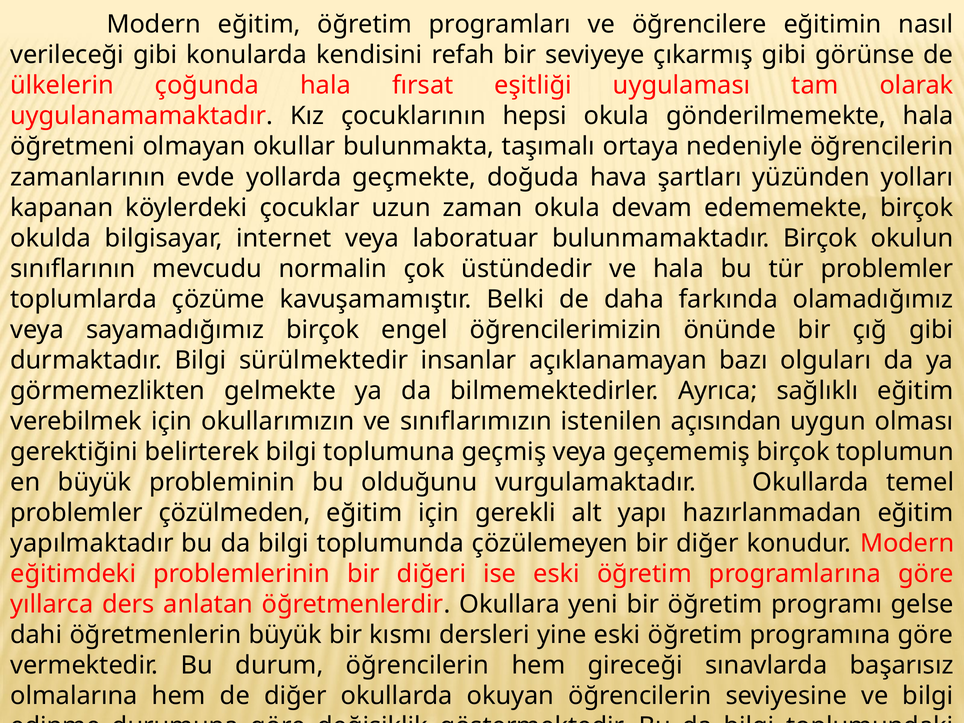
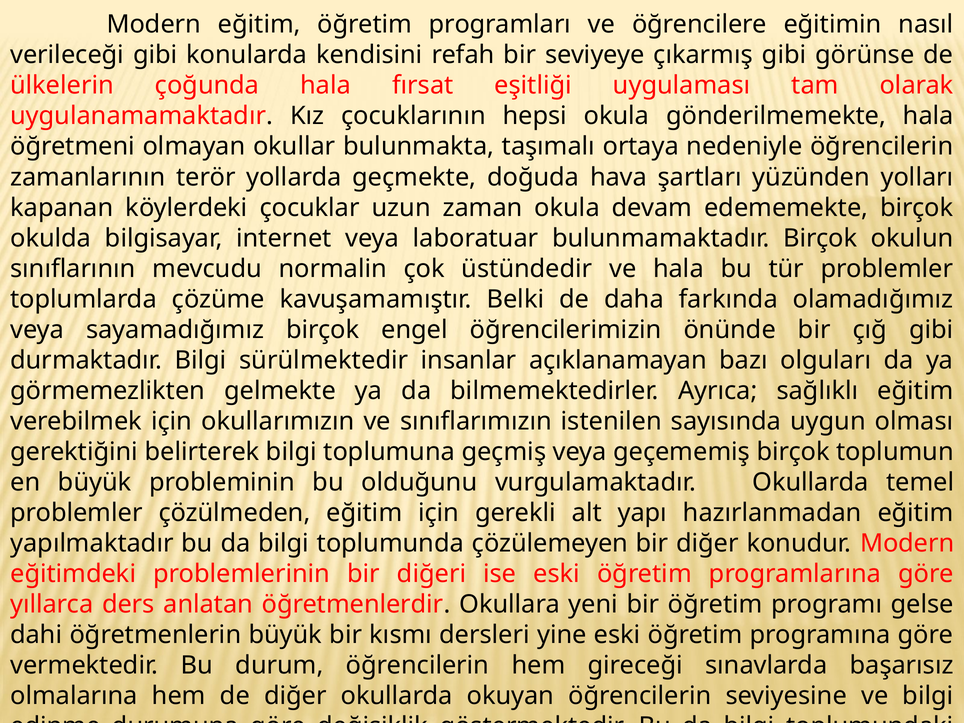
evde: evde -> terör (206, 177)
açısından: açısından -> sayısında (726, 421)
